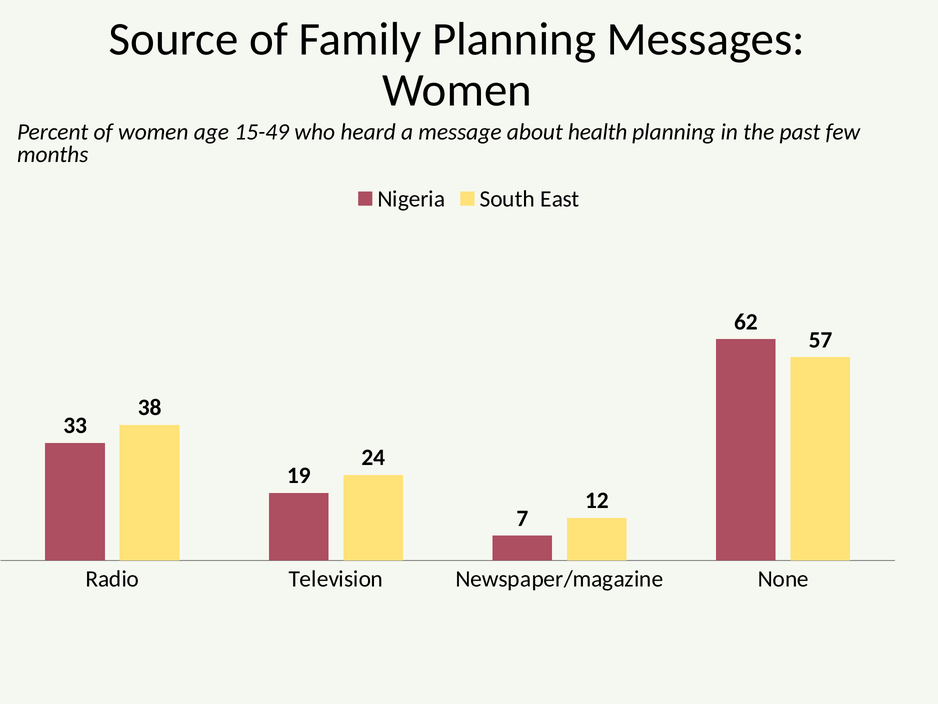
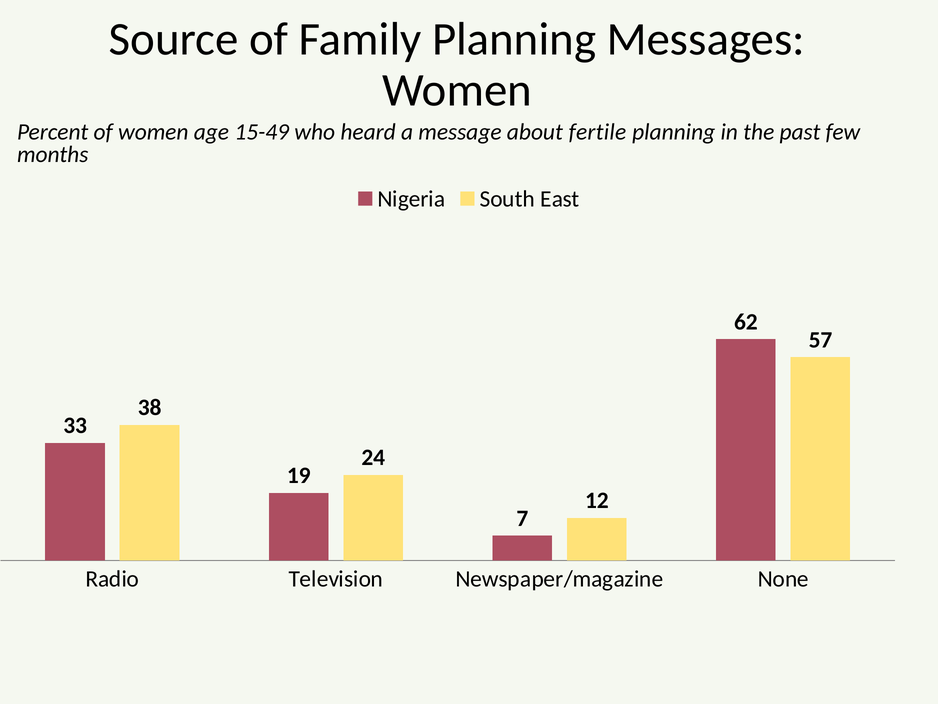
health: health -> fertile (597, 132)
